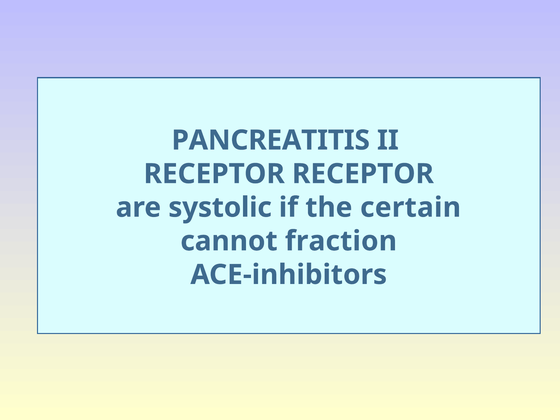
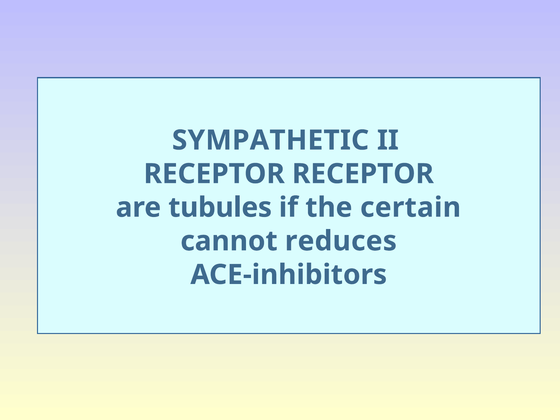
PANCREATITIS: PANCREATITIS -> SYMPATHETIC (270, 140)
systolic: systolic -> tubules (220, 208)
fraction: fraction -> reduces (341, 241)
